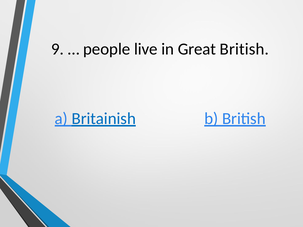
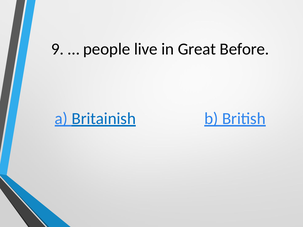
Great British: British -> Before (244, 49)
